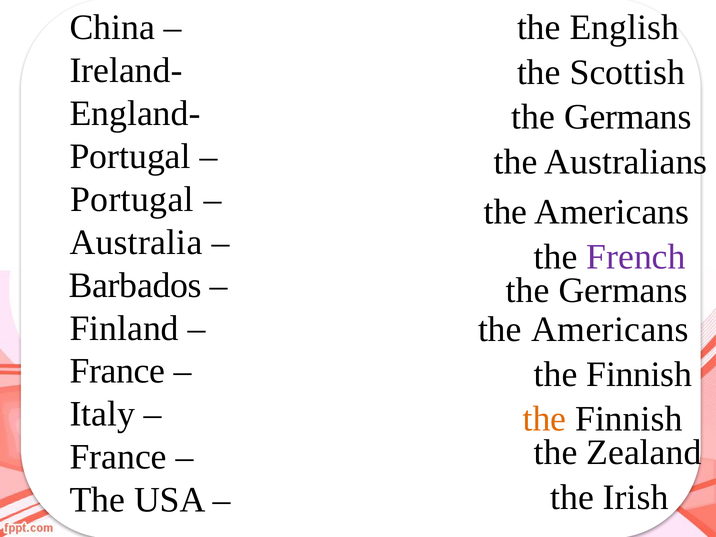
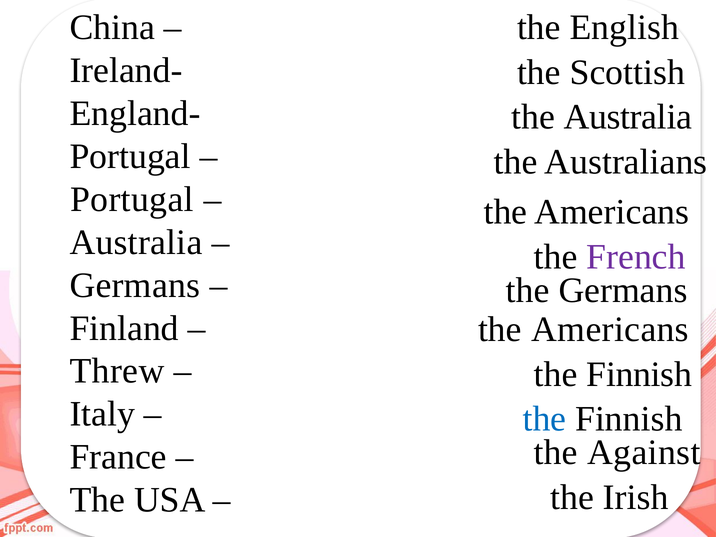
Germans: Germans -> Australia (628, 117)
Barbados: Barbados -> Germans (135, 285)
France: France -> Threw (117, 371)
the colour: orange -> blue (544, 419)
Zealand: Zealand -> Against (644, 453)
